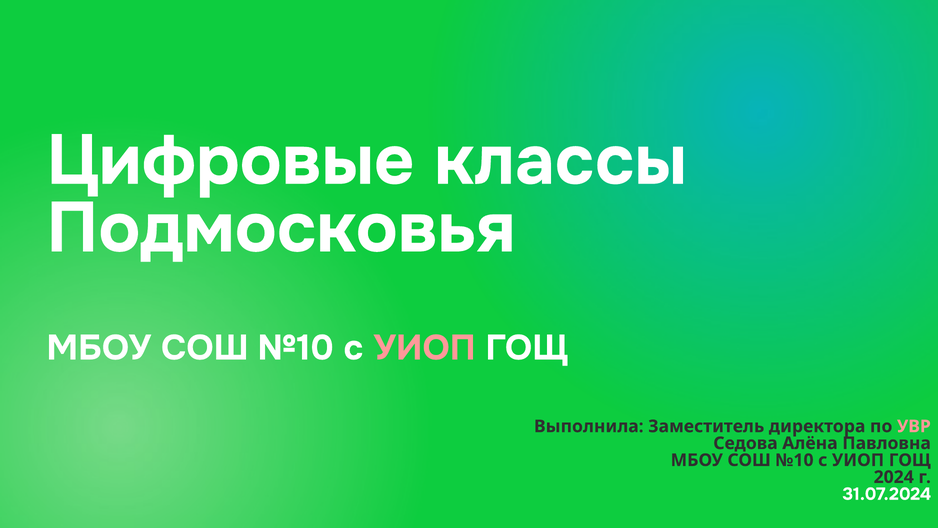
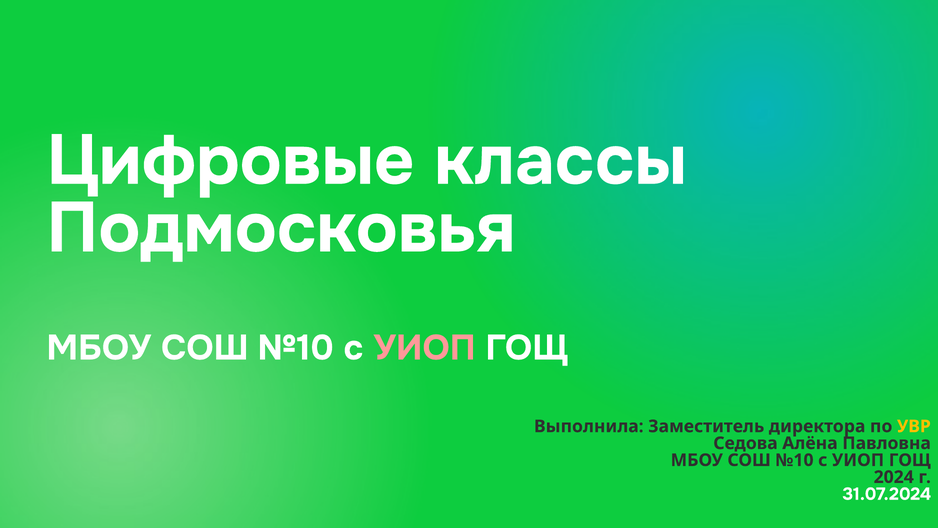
УВР colour: pink -> yellow (914, 426)
